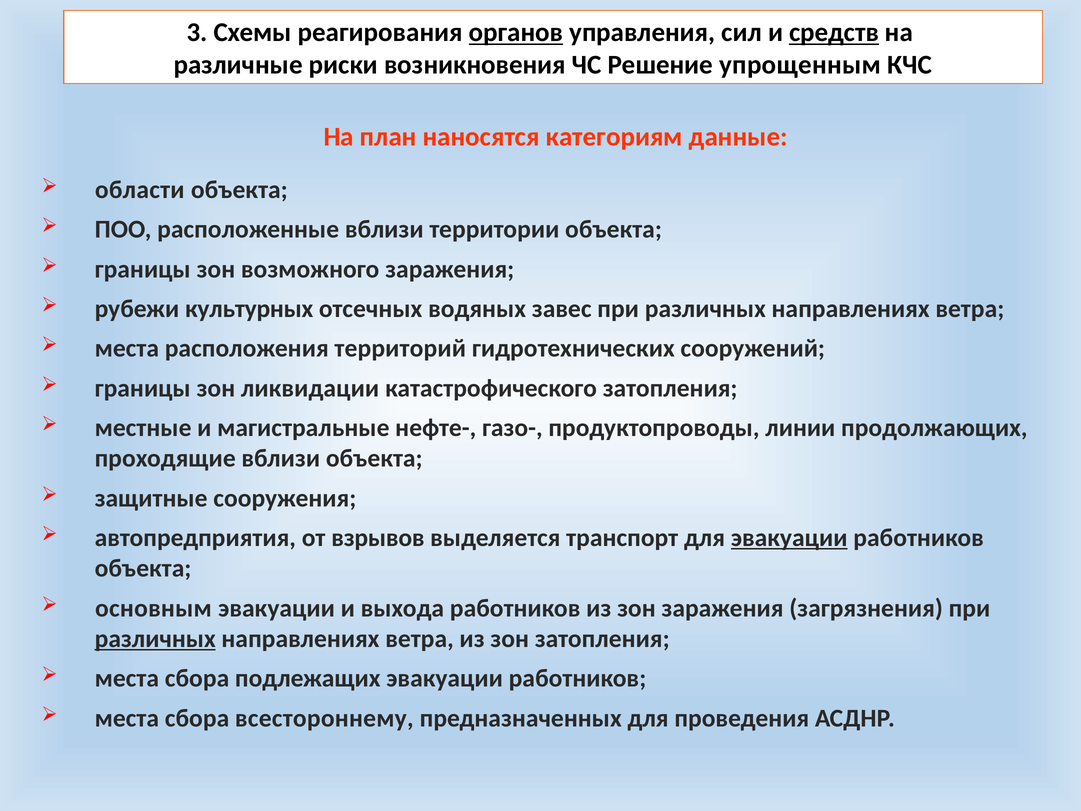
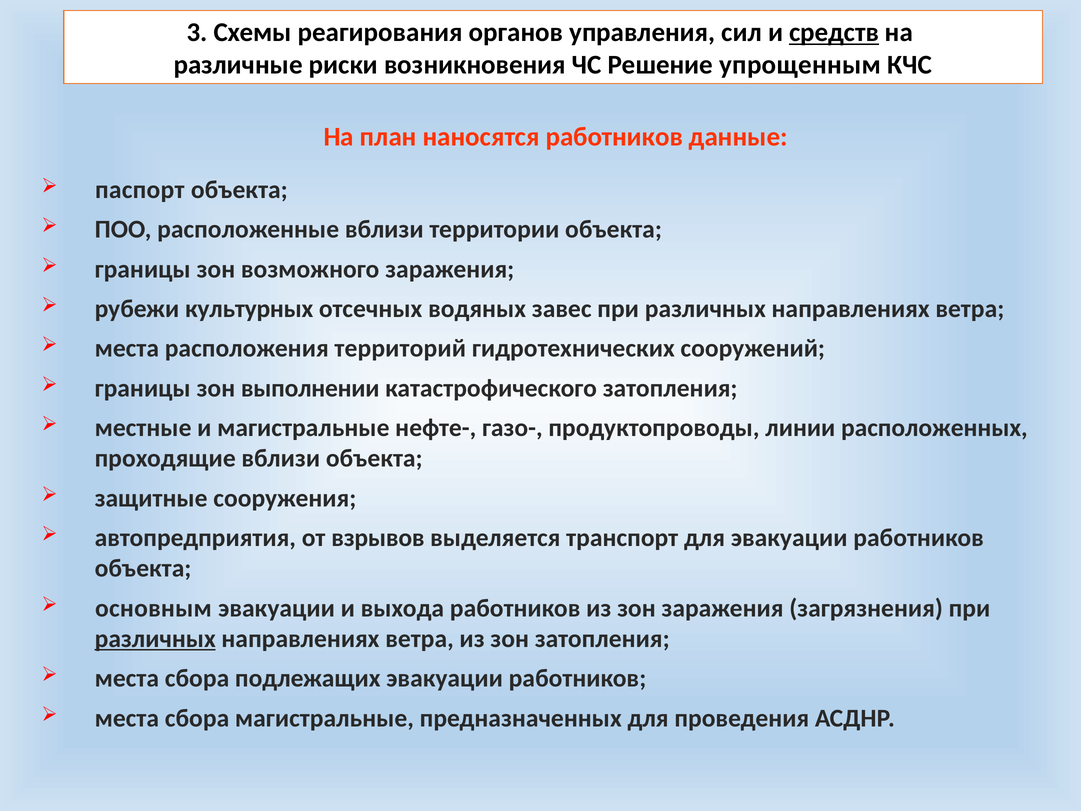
органов underline: present -> none (516, 32)
наносятся категориям: категориям -> работников (614, 137)
области: области -> паспорт (140, 190)
ликвидации: ликвидации -> выполнении (310, 388)
продолжающих: продолжающих -> расположенных (934, 428)
эвакуации underline: present -> none (789, 538)
сбора всестороннему: всестороннему -> магистральные (324, 718)
